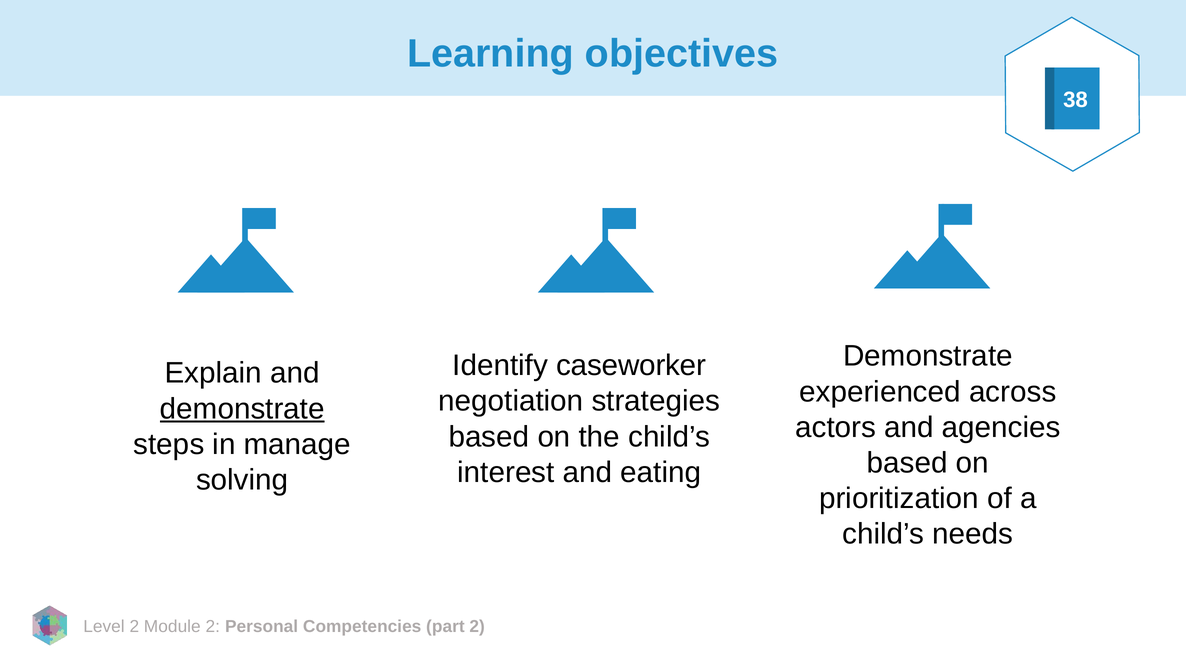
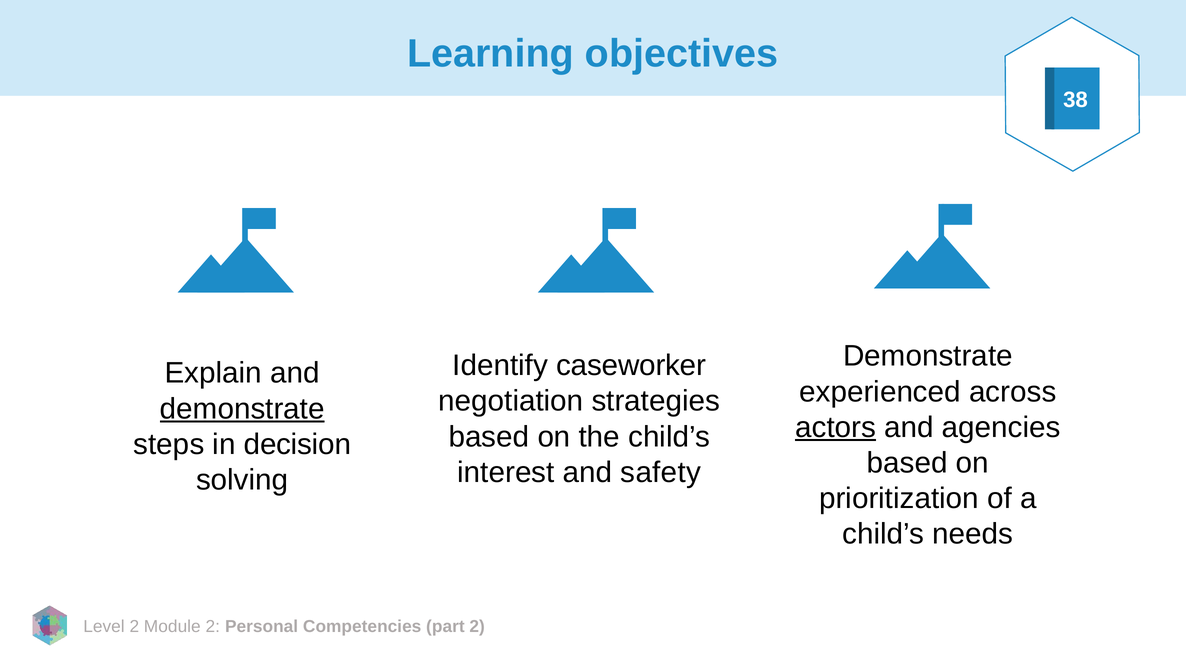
actors underline: none -> present (836, 427)
manage: manage -> decision (297, 444)
eating: eating -> safety (661, 472)
